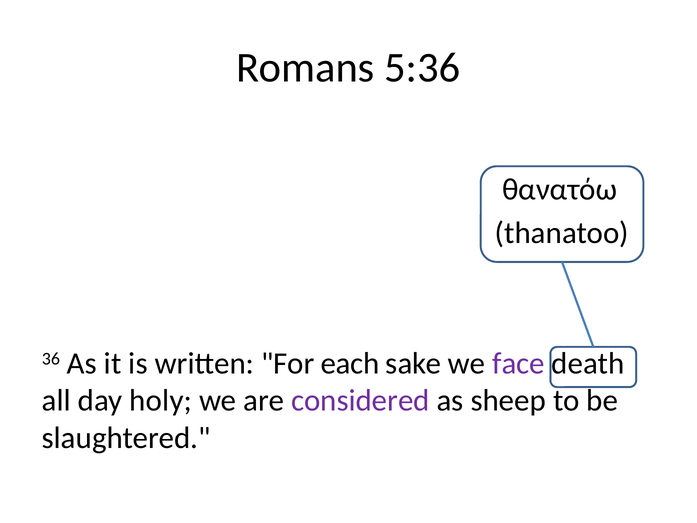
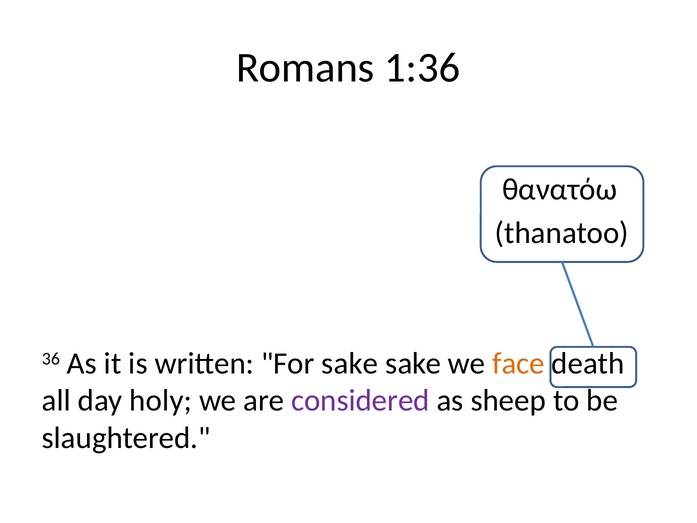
5:36: 5:36 -> 1:36 (422, 67)
For each: each -> sake (350, 363)
face colour: purple -> orange (518, 363)
